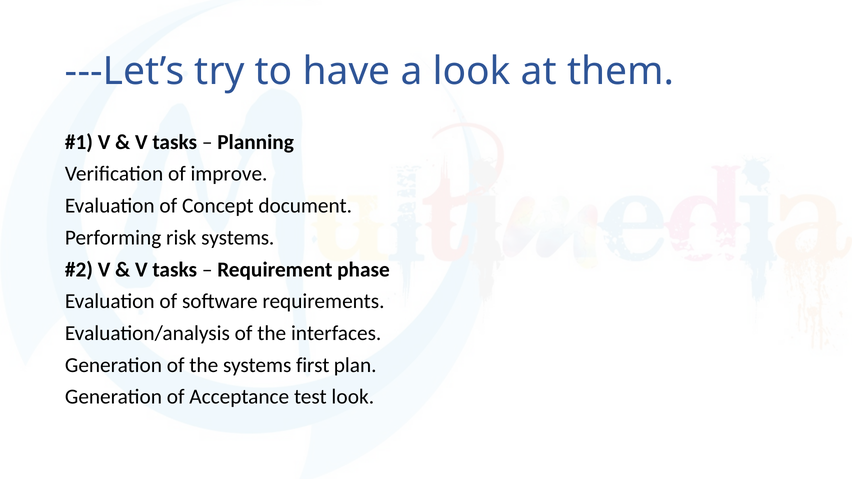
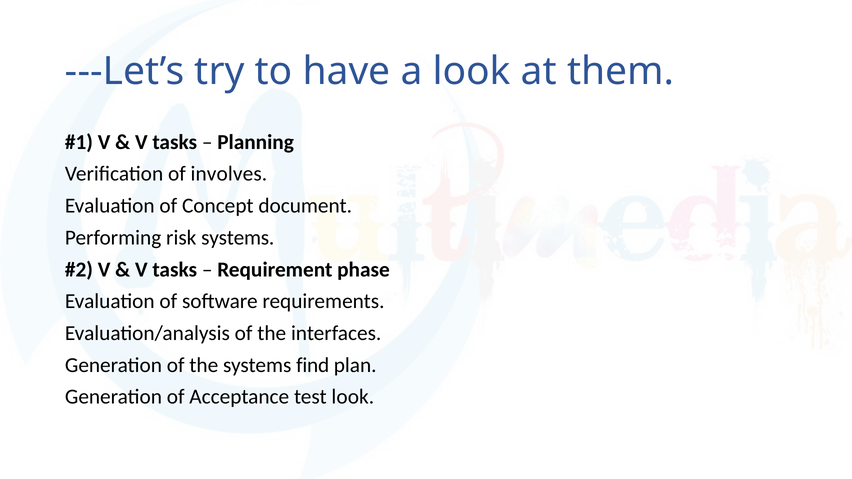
improve: improve -> involves (229, 174)
first: first -> find (313, 365)
